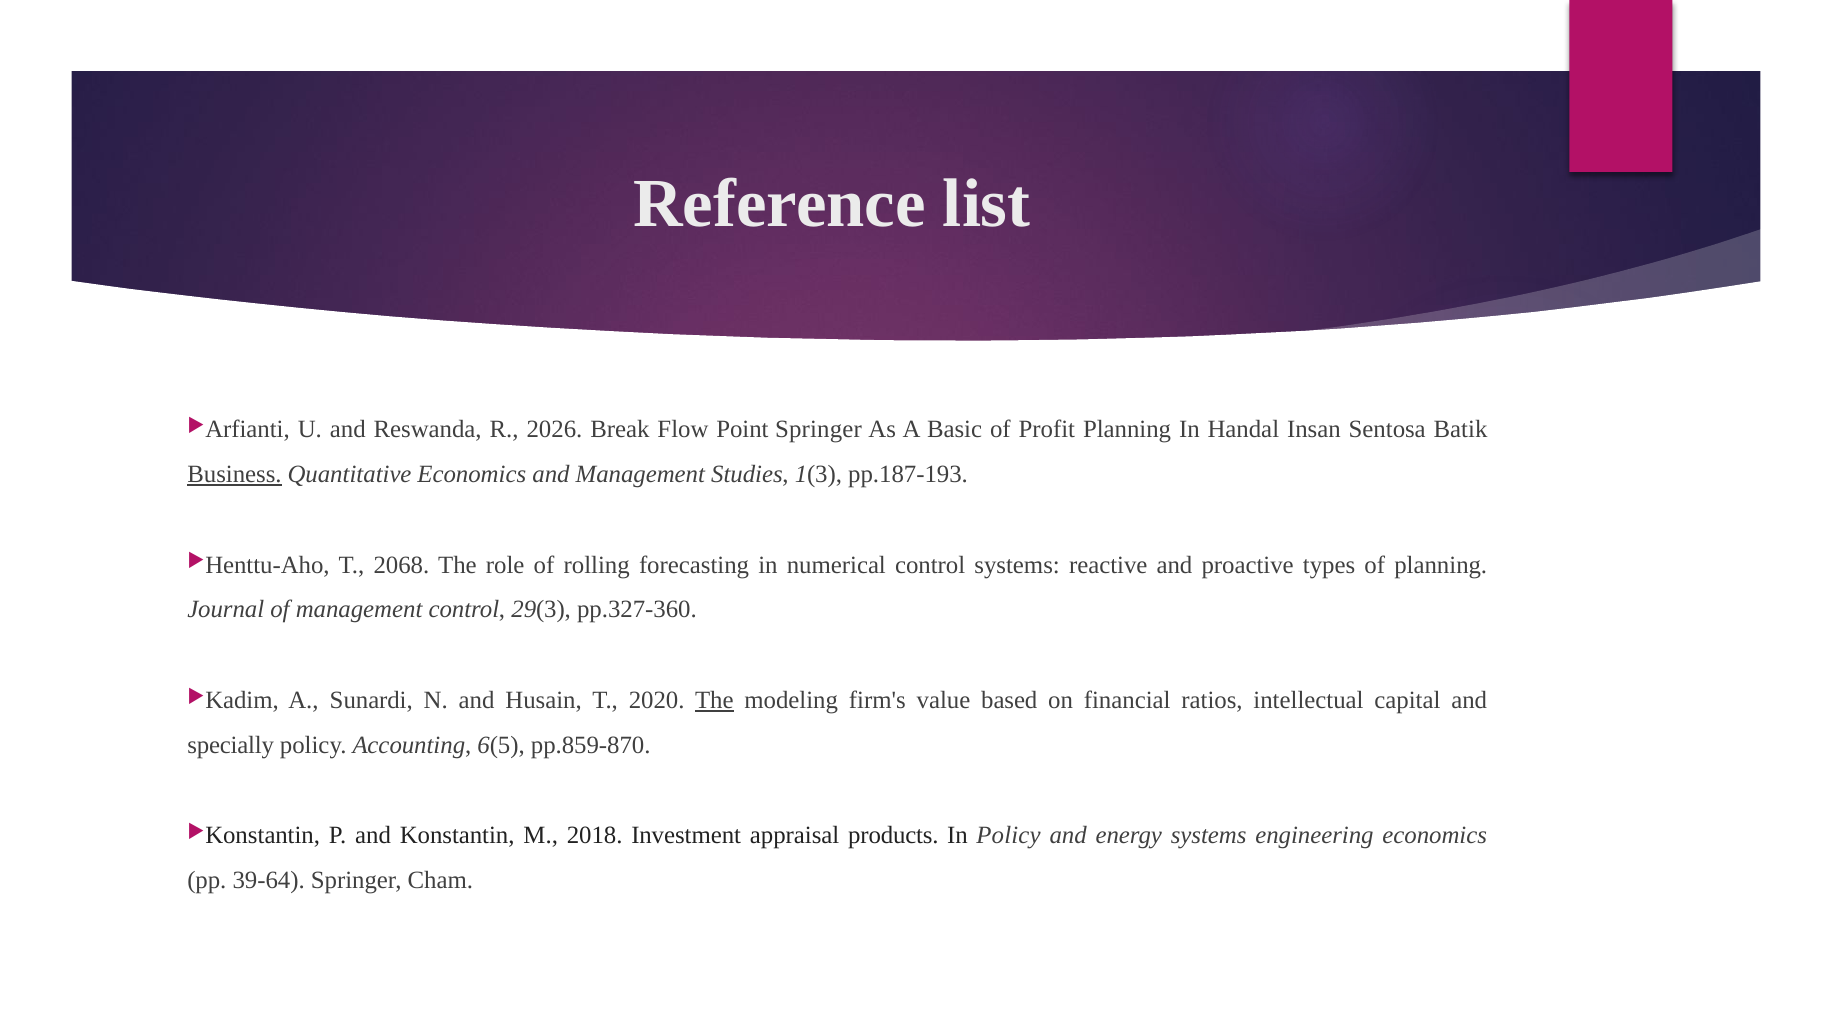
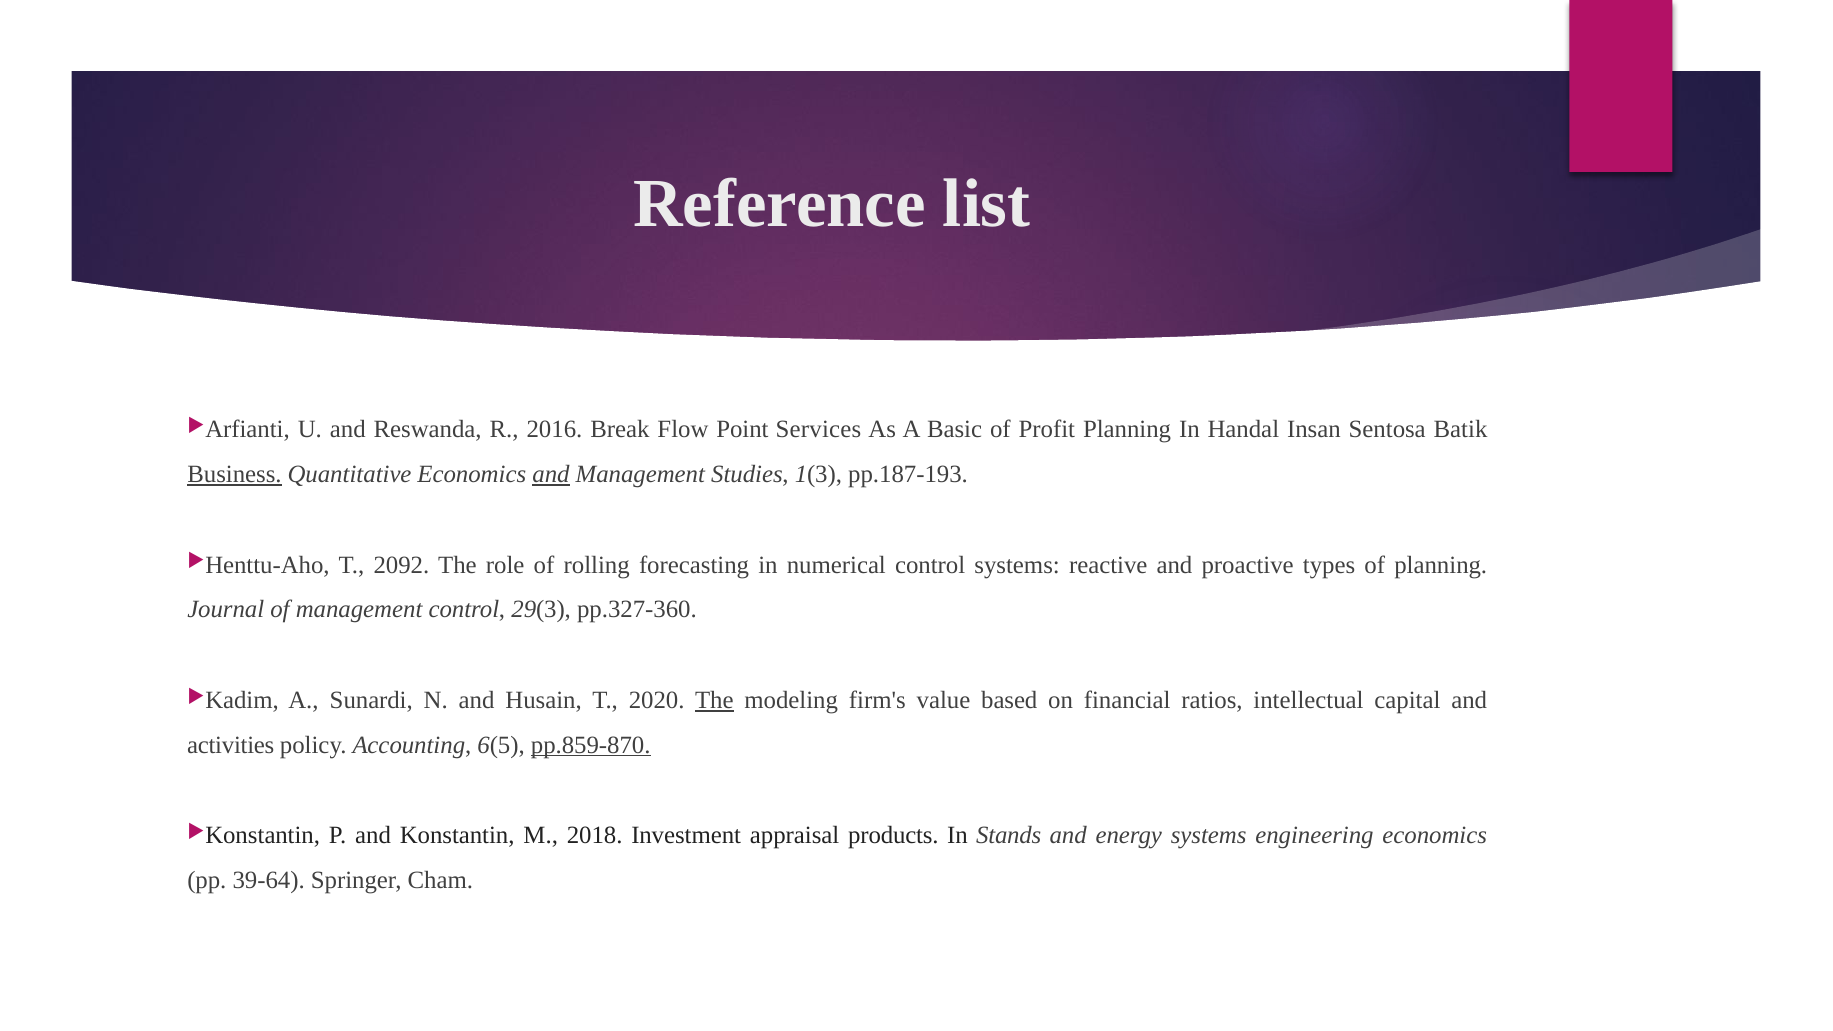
2026: 2026 -> 2016 (554, 430)
Point Springer: Springer -> Services (818, 430)
and underline: none -> present (551, 475)
2068: 2068 -> 2092 (401, 565)
specially: specially -> activities (231, 745)
pp.859-870 underline: none -> present (591, 745)
In Policy: Policy -> Stands (1009, 835)
